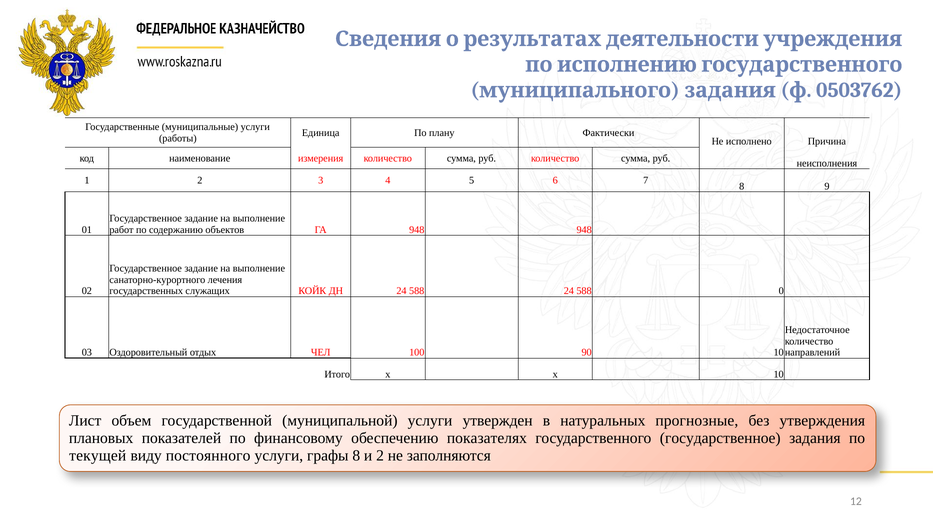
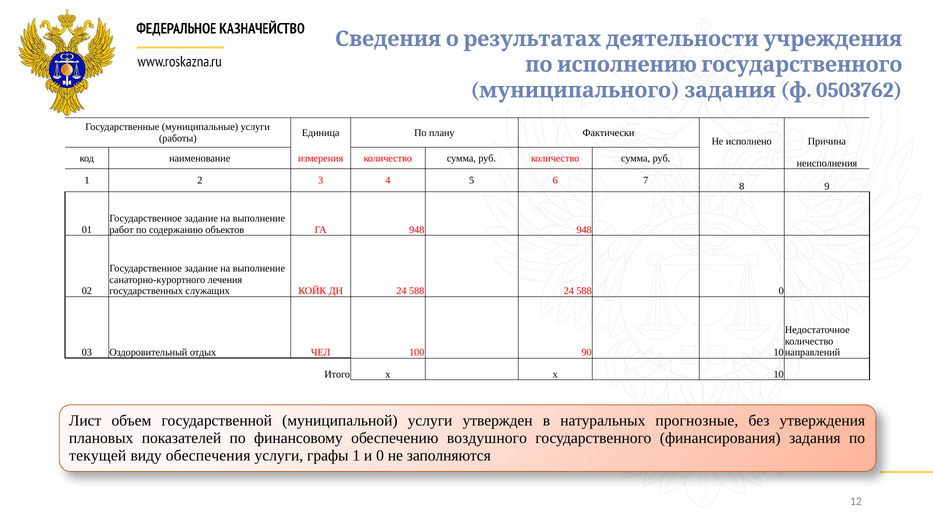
показателях: показателях -> воздушного (487, 438)
государственного государственное: государственное -> финансирования (720, 438)
постоянного: постоянного -> обеспечения (208, 455)
графы 8: 8 -> 1 (356, 455)
и 2: 2 -> 0 (380, 455)
